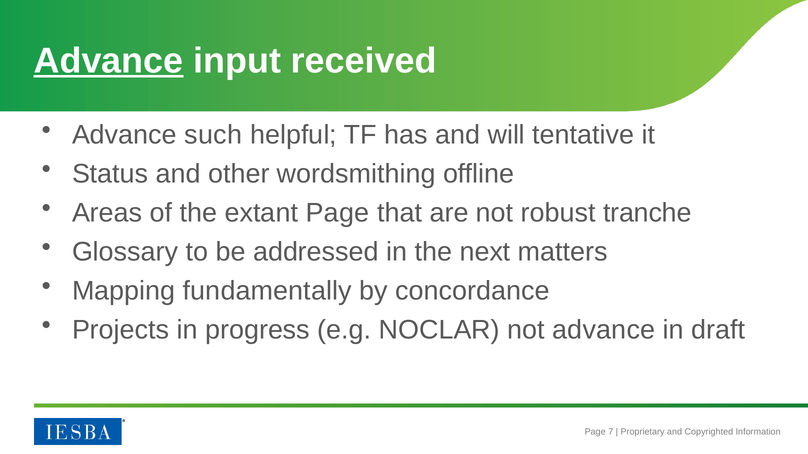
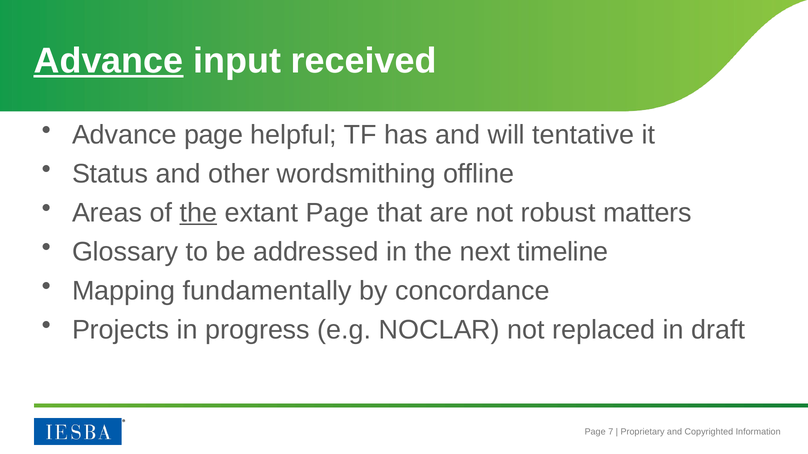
Advance such: such -> page (214, 135)
the underline: none -> present (198, 213)
tranche: tranche -> matters (647, 213)
matters: matters -> timeline (563, 252)
not advance: advance -> replaced (604, 330)
